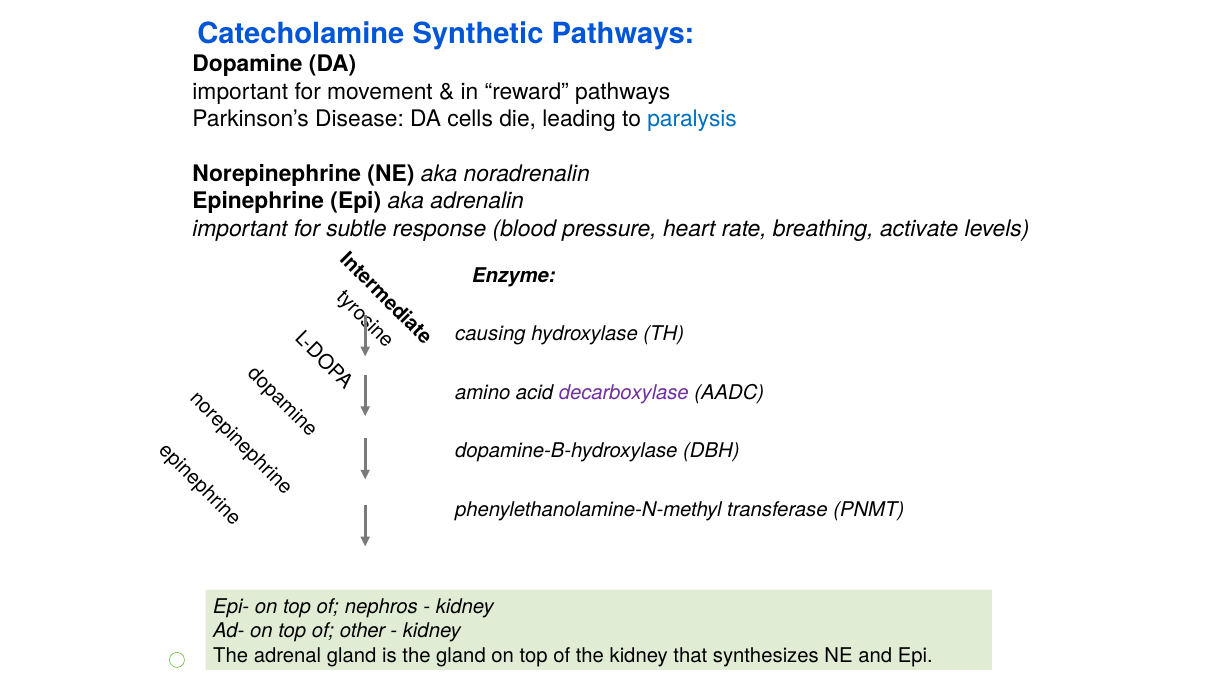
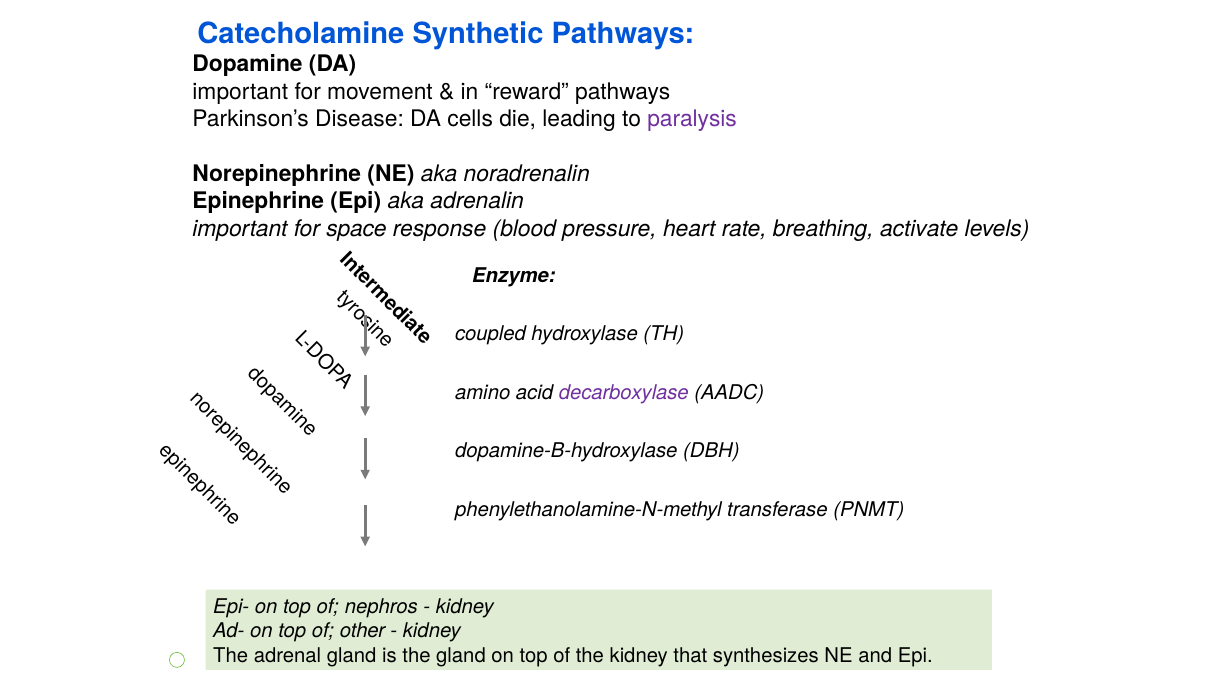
paralysis colour: blue -> purple (692, 119)
subtle: subtle -> space (356, 229)
causing: causing -> coupled (490, 334)
